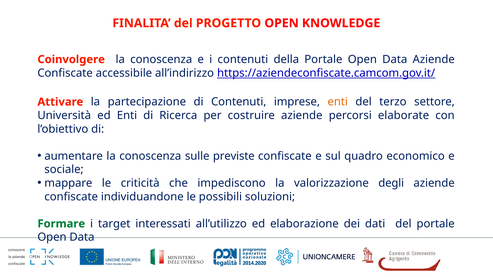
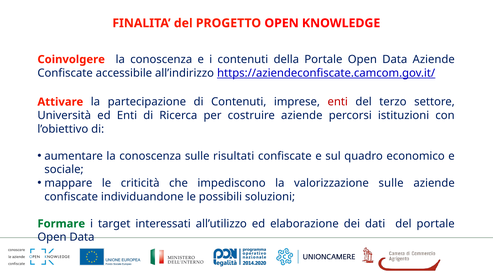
enti colour: orange -> red (338, 102)
elaborate: elaborate -> istituzioni (404, 116)
previste: previste -> risultati (234, 156)
valorizzazione degli: degli -> sulle (391, 183)
